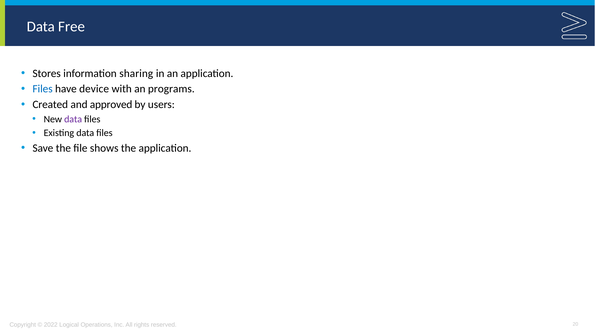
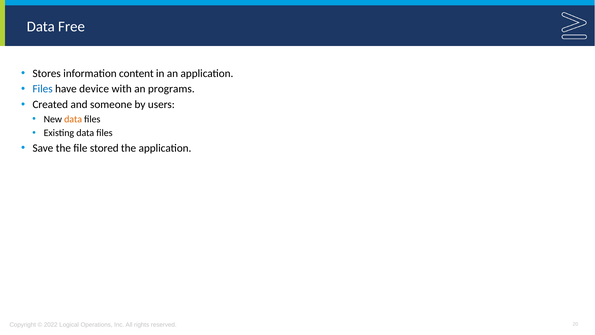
sharing: sharing -> content (136, 73)
approved: approved -> someone (111, 104)
data colour: purple -> orange (73, 119)
shows: shows -> stored (104, 148)
